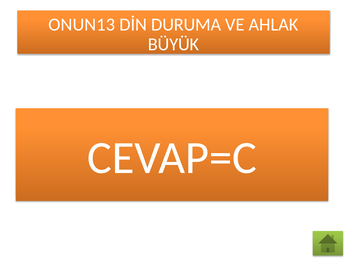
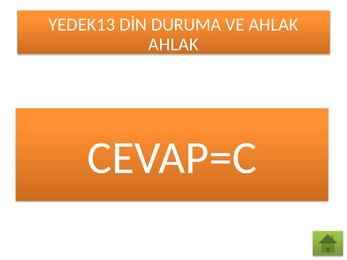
ONUN13: ONUN13 -> YEDEK13 (82, 25)
BÜYÜK: BÜYÜK -> AHLAK (173, 44)
